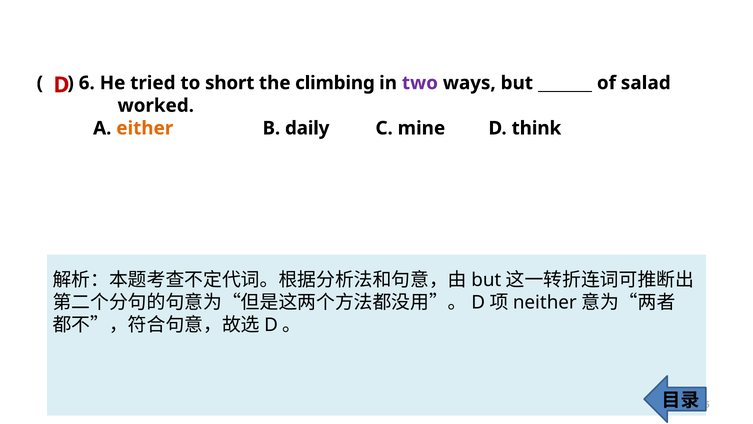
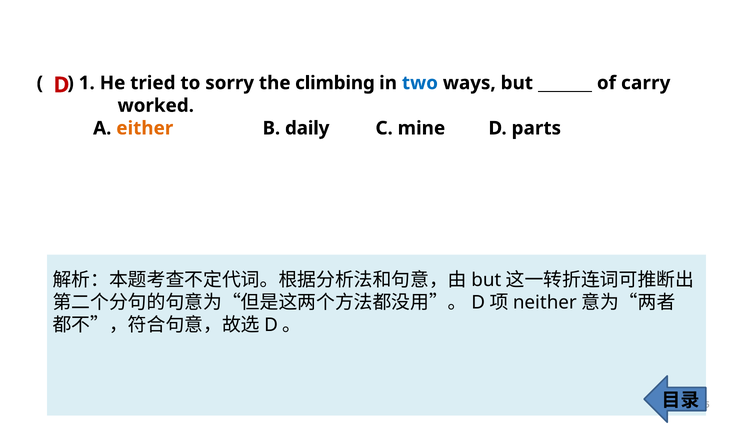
6: 6 -> 1 (87, 83)
short: short -> sorry (230, 83)
two colour: purple -> blue (420, 83)
salad: salad -> carry (646, 83)
think: think -> parts (536, 128)
